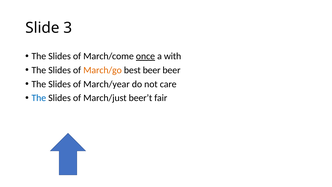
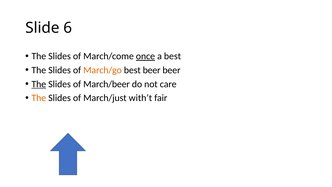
3: 3 -> 6 (68, 28)
a with: with -> best (173, 56)
The underline: none -> present (39, 84)
March/year: March/year -> March/beer (107, 84)
The colour: blue -> orange (39, 98)
beer’t: beer’t -> with’t (140, 98)
